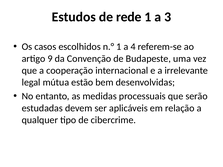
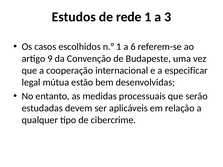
4: 4 -> 6 (133, 47)
irrelevante: irrelevante -> especificar (186, 71)
